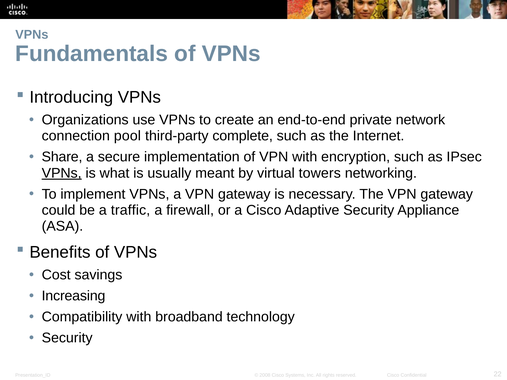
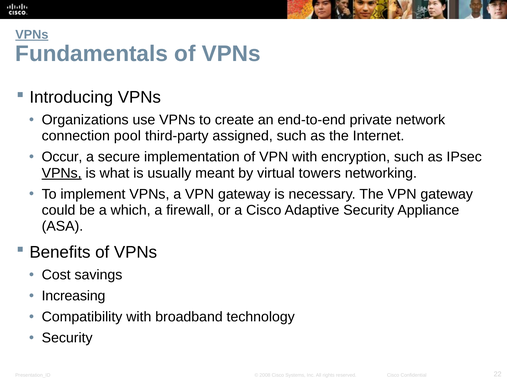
VPNs underline: none -> present (32, 35)
complete: complete -> assigned (243, 136)
Share: Share -> Occur (62, 157)
traffic: traffic -> which (131, 210)
